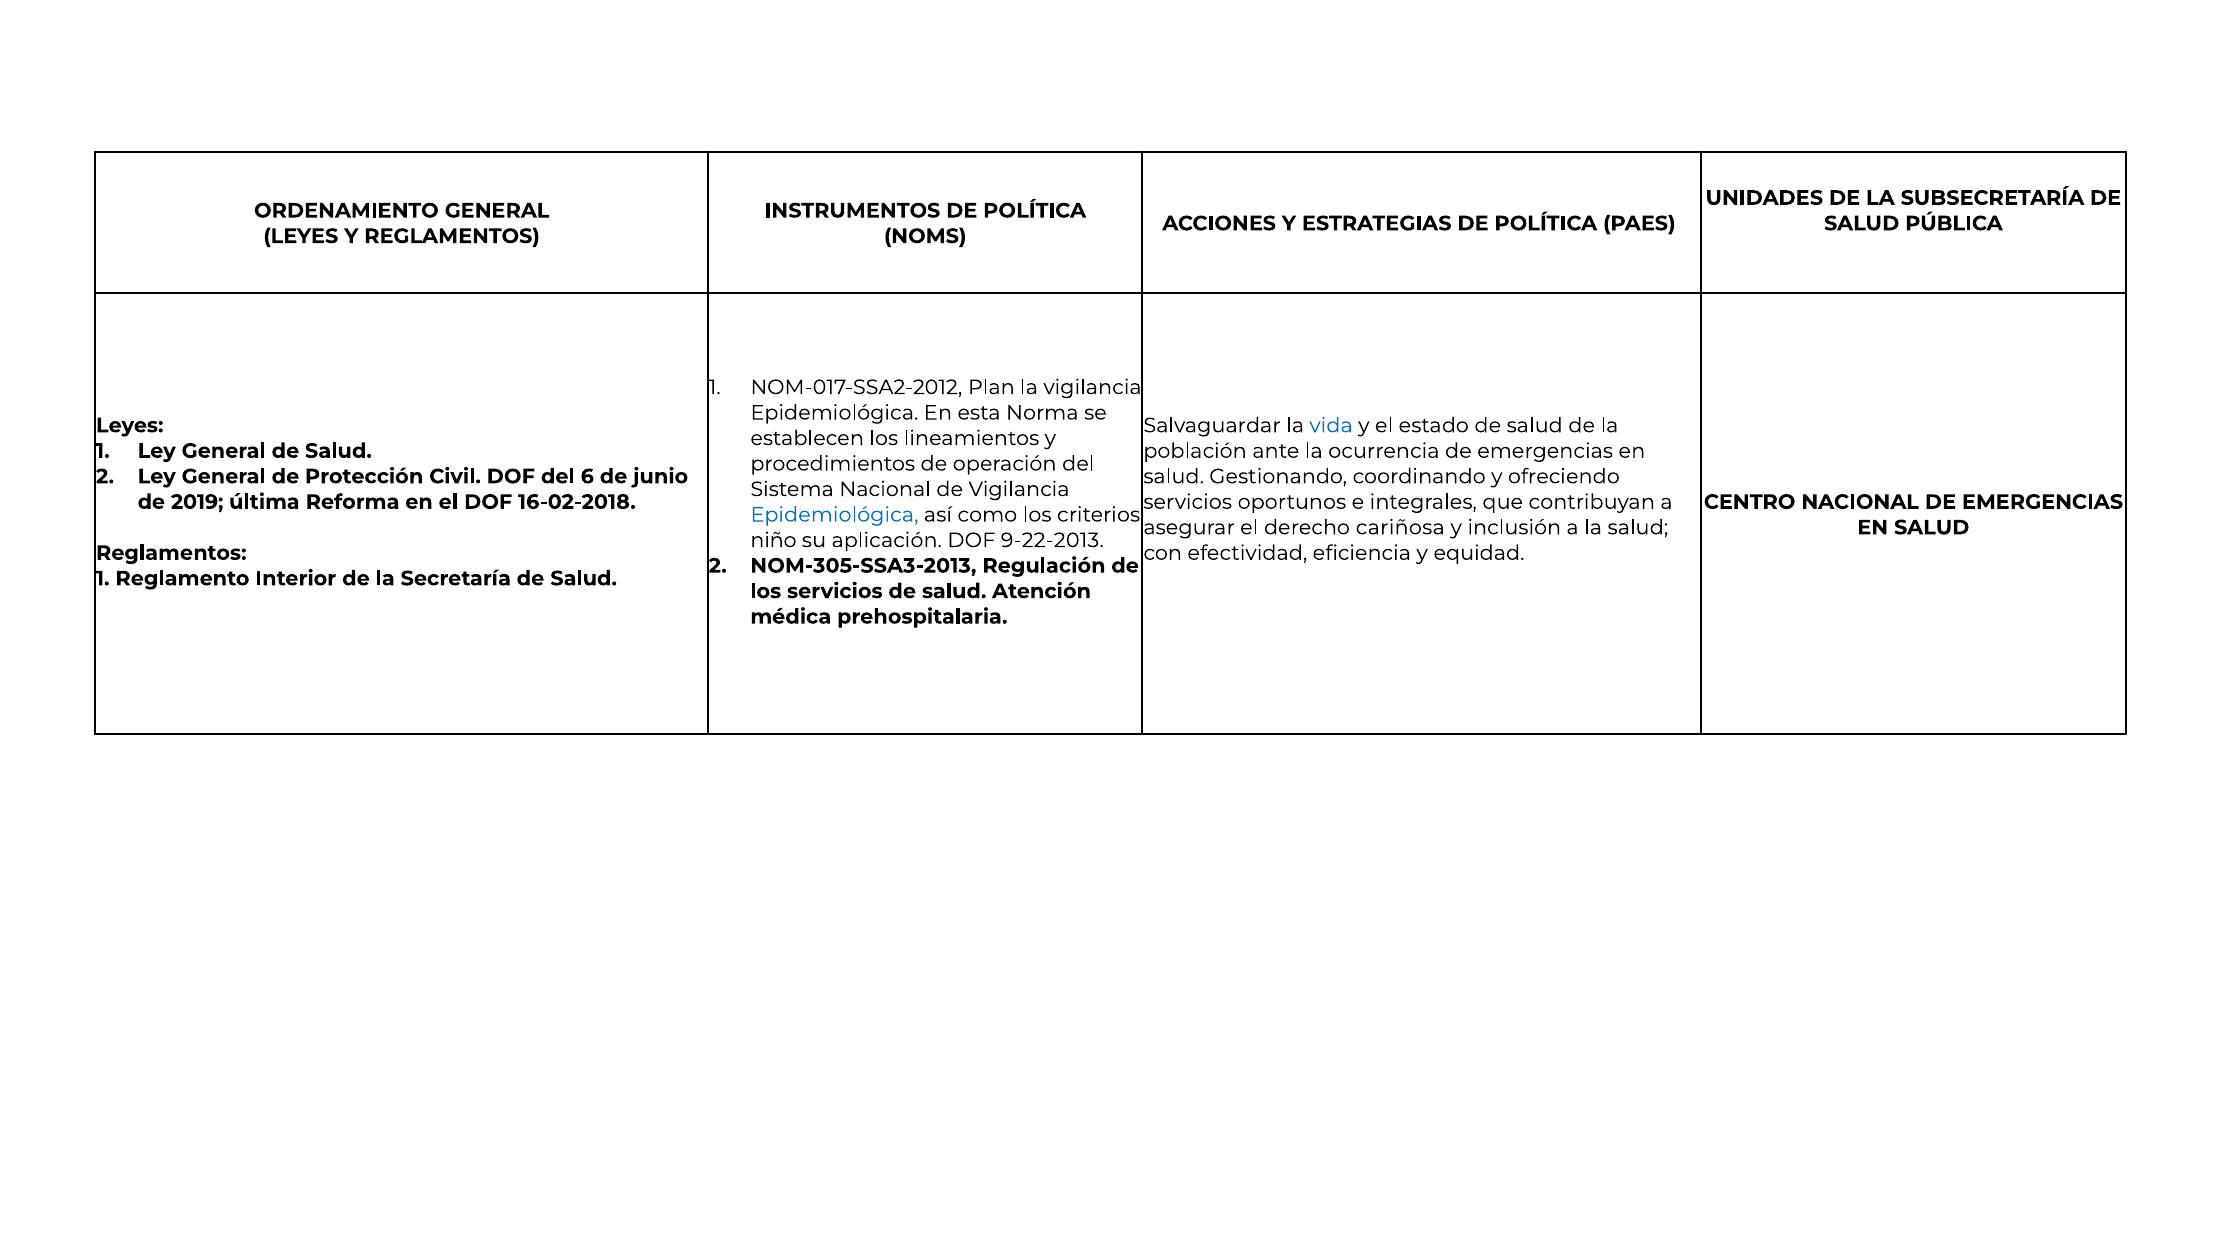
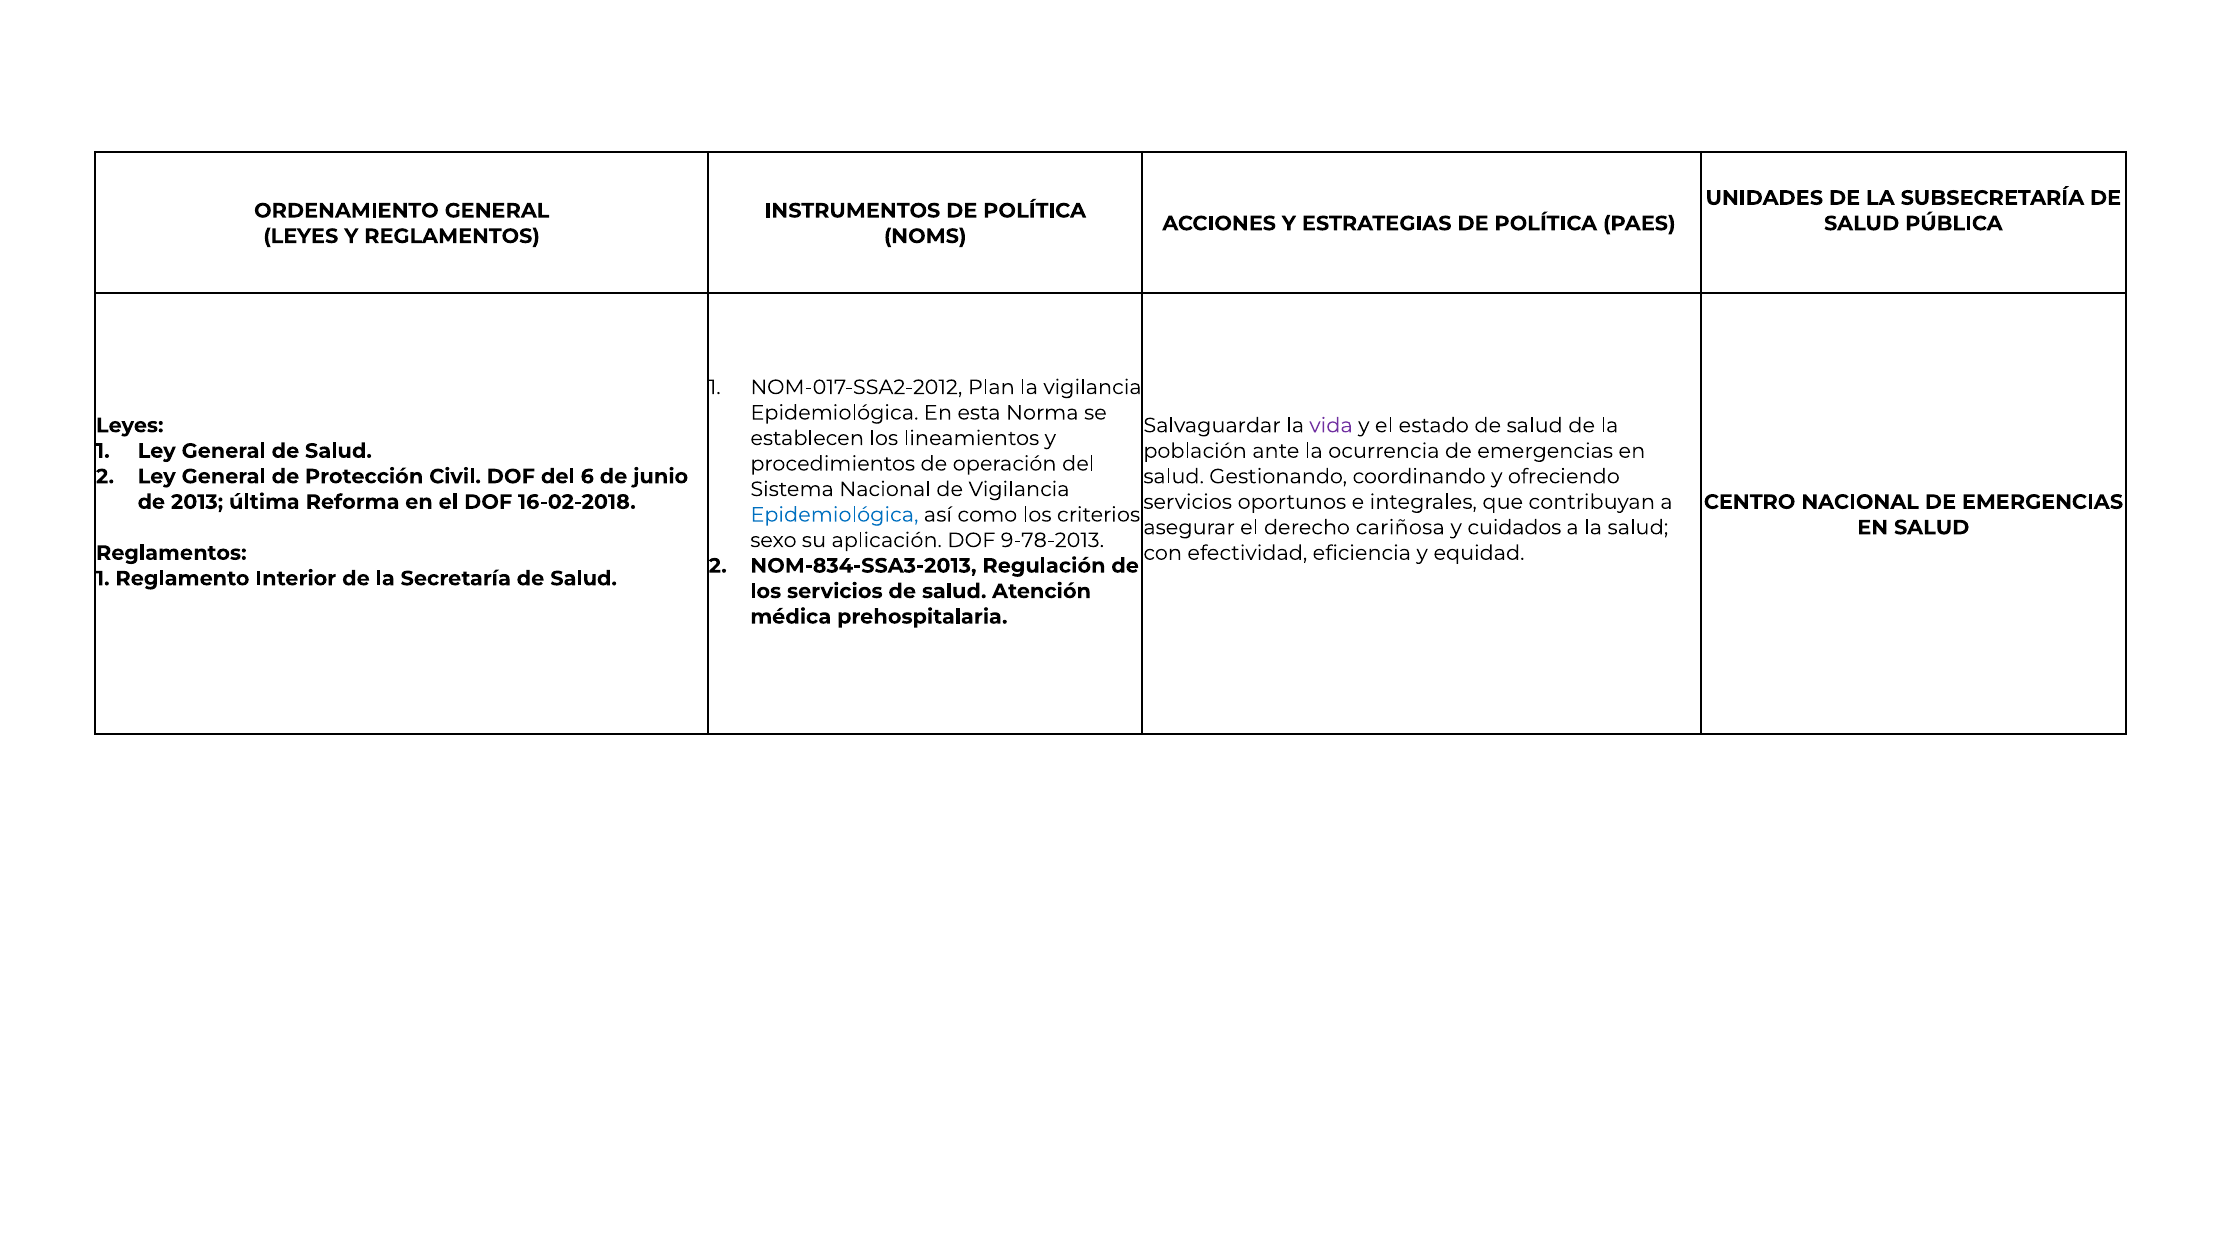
vida colour: blue -> purple (1331, 426)
2019: 2019 -> 2013 (197, 502)
inclusión: inclusión -> cuidados (1514, 528)
niño: niño -> sexo (773, 540)
9-22-2013: 9-22-2013 -> 9-78-2013 (1052, 540)
NOM-305-SSA3-2013: NOM-305-SSA3-2013 -> NOM-834-SSA3-2013 (863, 566)
